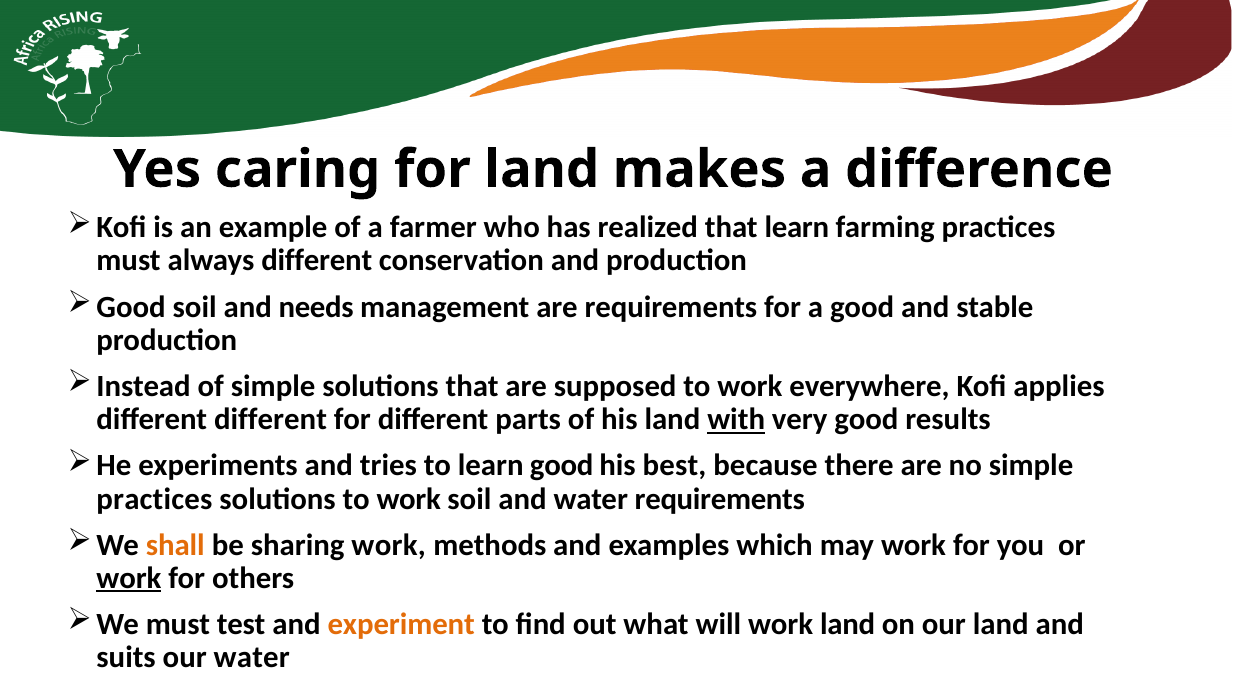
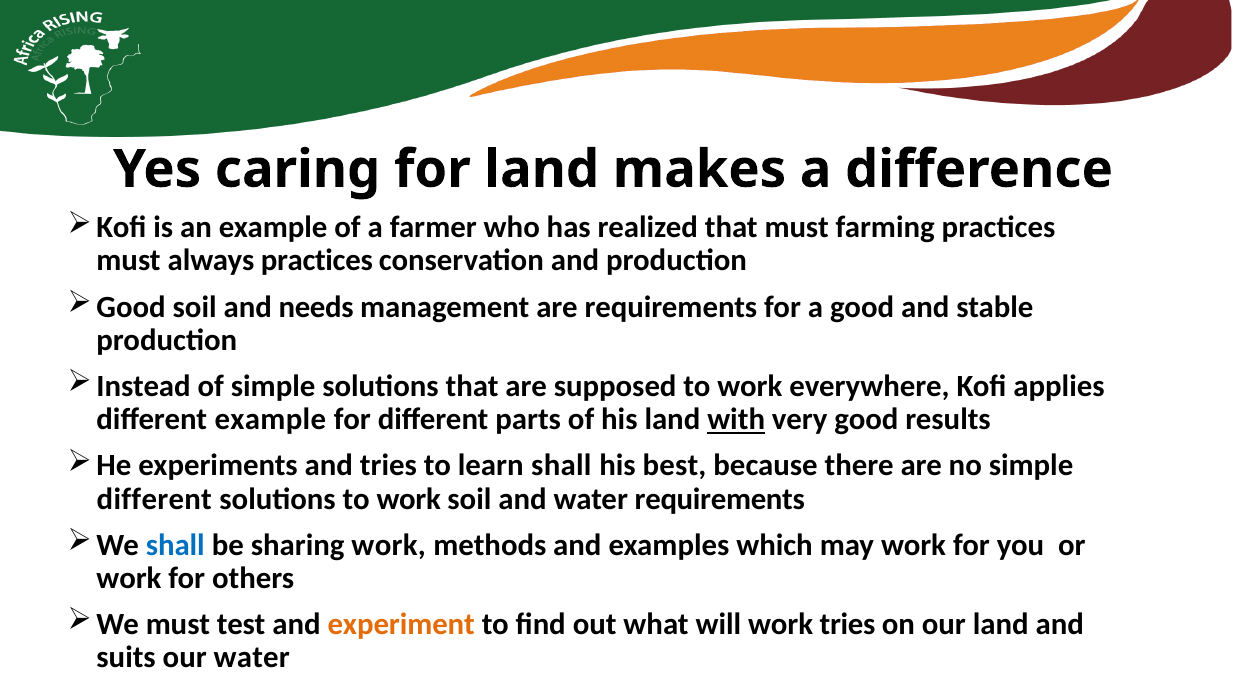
that learn: learn -> must (797, 228)
always different: different -> practices (317, 261)
different different: different -> example (270, 420)
learn good: good -> shall (561, 466)
practices: practices -> different (154, 499)
shall colour: orange -> blue (175, 545)
work underline: present -> none (129, 579)
work land: land -> tries (848, 625)
